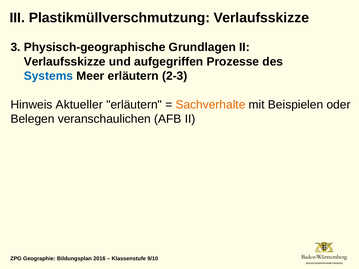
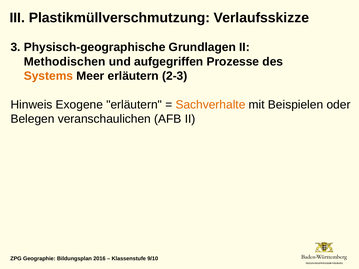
Verlaufsskizze: Verlaufsskizze -> Methodischen (65, 62)
Systems colour: blue -> orange (48, 76)
Aktueller: Aktueller -> Exogene (79, 105)
